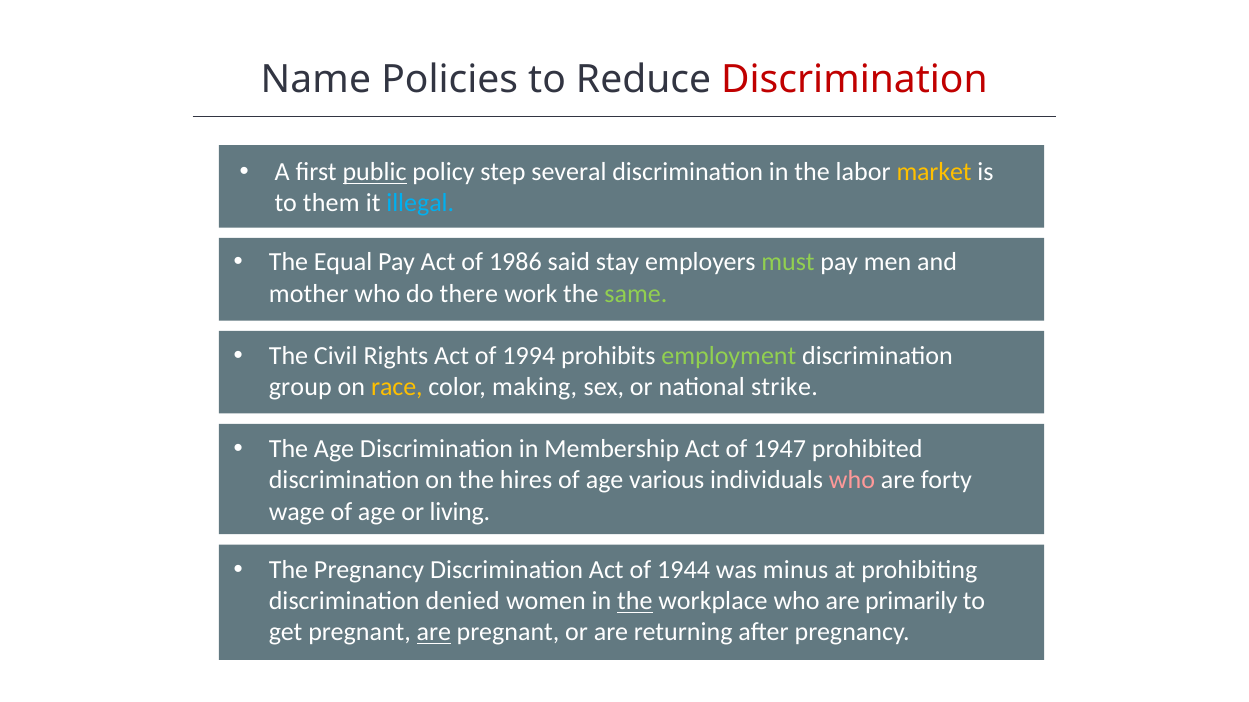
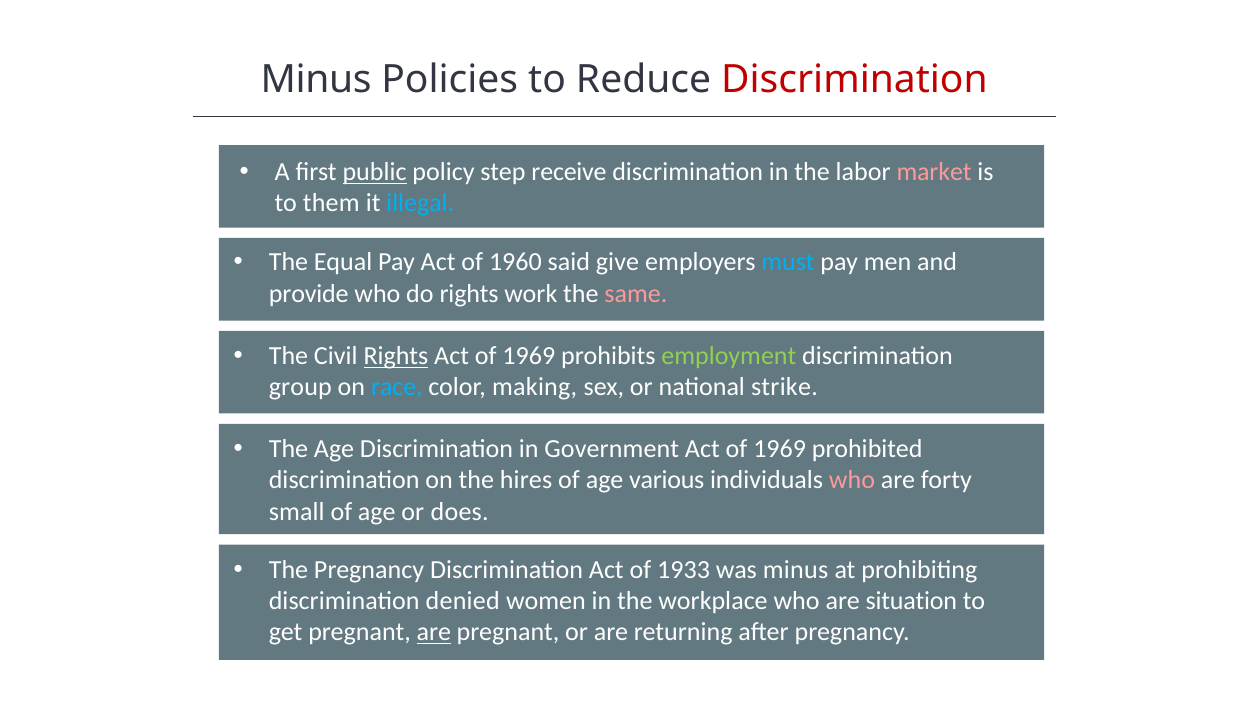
Name: Name -> Minus (316, 80)
several: several -> receive (569, 172)
market colour: yellow -> pink (934, 172)
1986: 1986 -> 1960 (515, 263)
stay: stay -> give (617, 263)
must colour: light green -> light blue (788, 263)
mother: mother -> provide (309, 294)
do there: there -> rights (469, 294)
same colour: light green -> pink (636, 294)
Rights underline: none -> present (396, 356)
1994: 1994 -> 1969 (529, 356)
race colour: yellow -> light blue (397, 388)
Membership: Membership -> Government (612, 450)
1947: 1947 -> 1969 (780, 450)
wage: wage -> small (297, 512)
living: living -> does (460, 512)
1944: 1944 -> 1933 (684, 570)
the underline: present -> none (635, 602)
primarily: primarily -> situation (911, 602)
